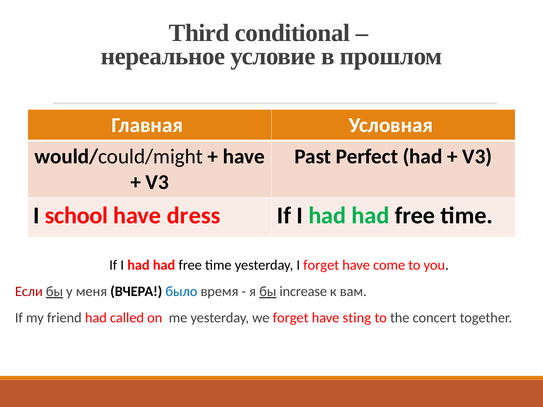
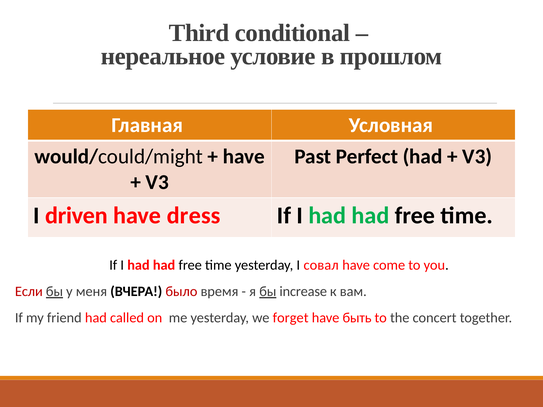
school: school -> driven (76, 216)
I forget: forget -> совал (321, 265)
было colour: blue -> red (181, 292)
sting: sting -> быть (357, 318)
